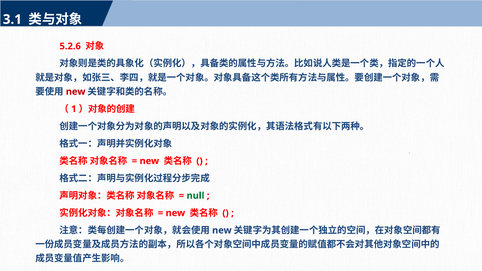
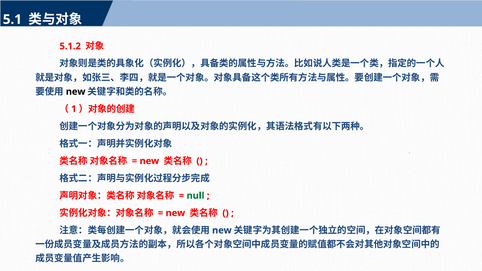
3.1: 3.1 -> 5.1 (12, 19)
5.2.6: 5.2.6 -> 5.1.2 (70, 46)
new colour: red -> black (76, 92)
